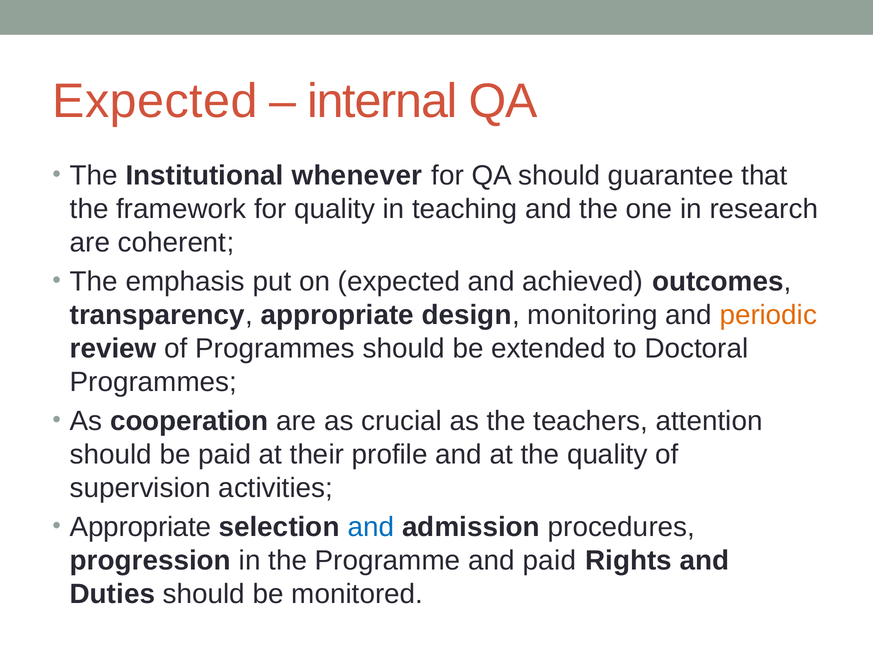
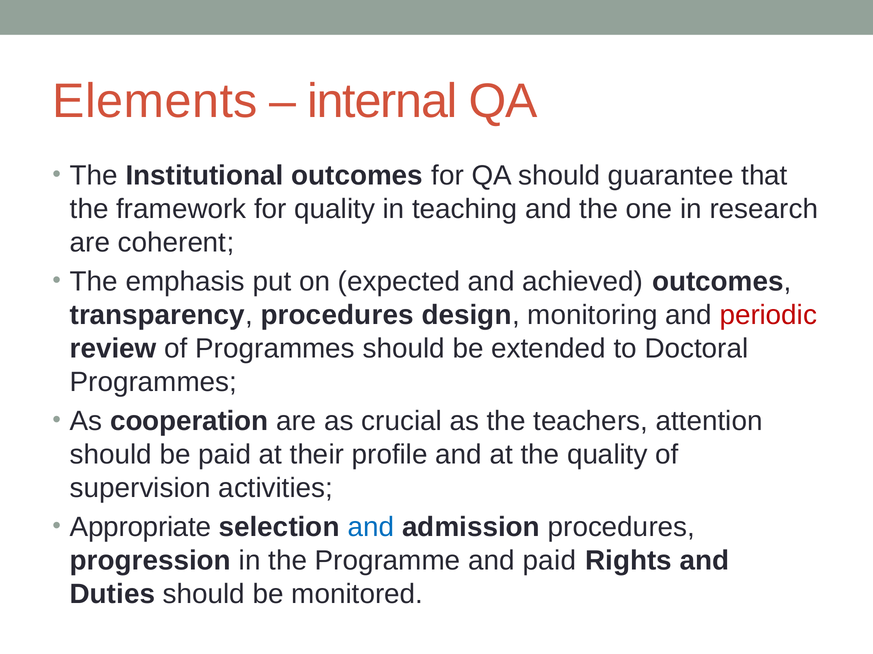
Expected: Expected -> Elements (155, 102)
Institutional whenever: whenever -> outcomes (357, 176)
transparency appropriate: appropriate -> procedures (337, 315)
periodic colour: orange -> red (768, 315)
